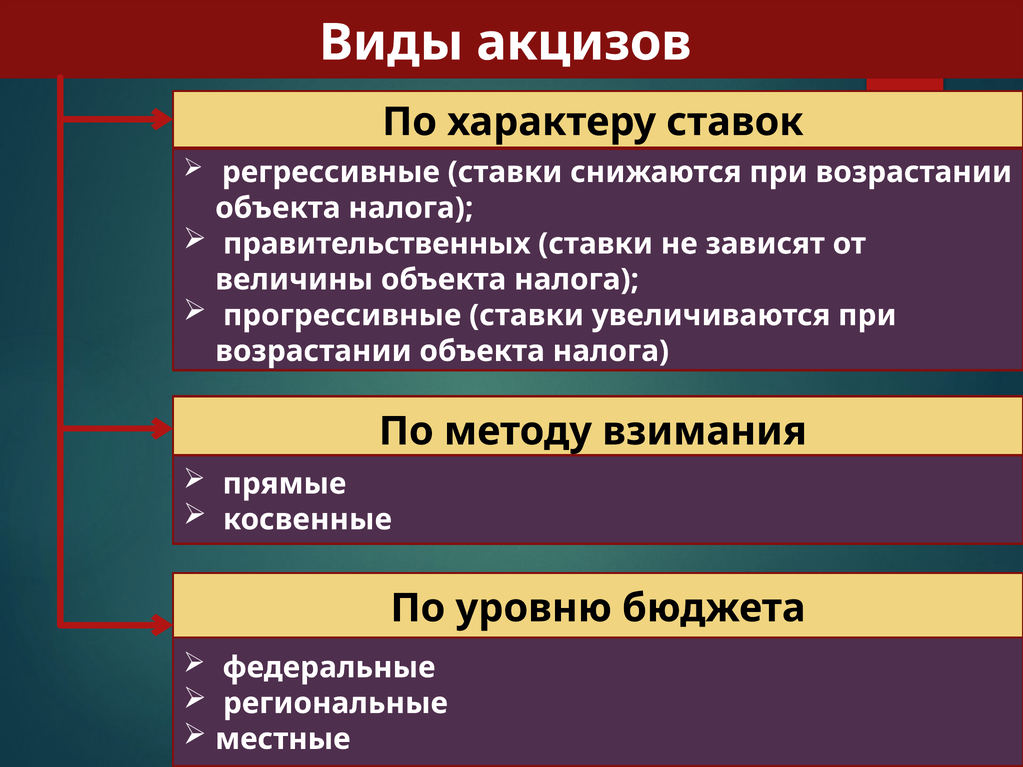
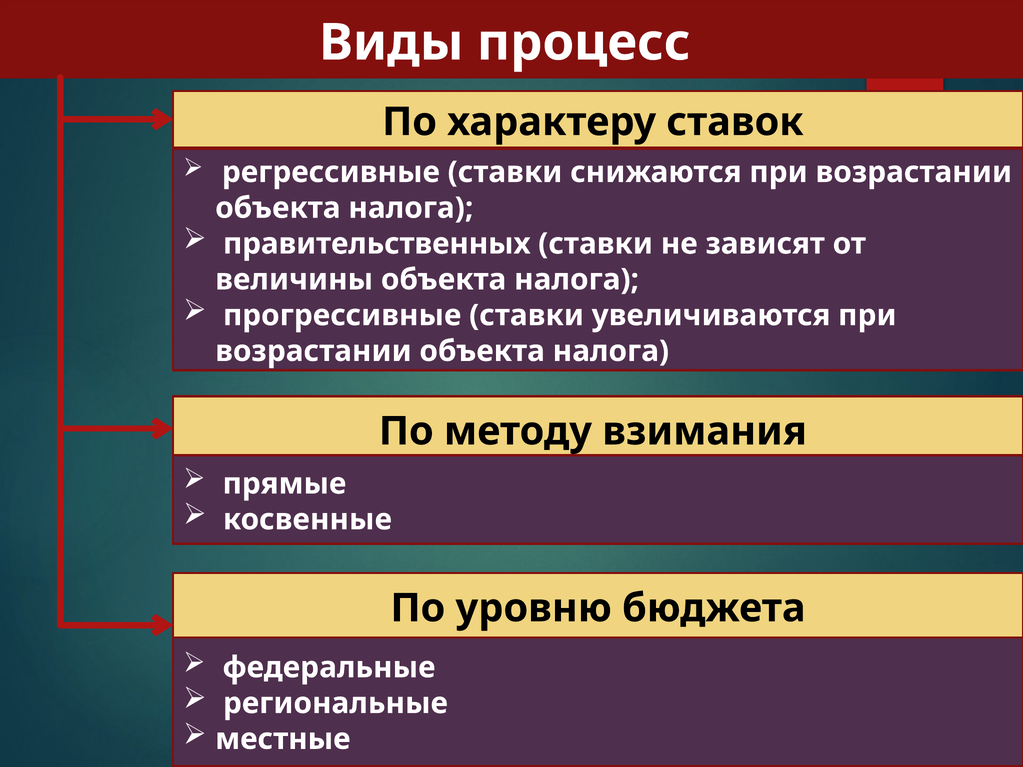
акцизов: акцизов -> процесс (584, 43)
